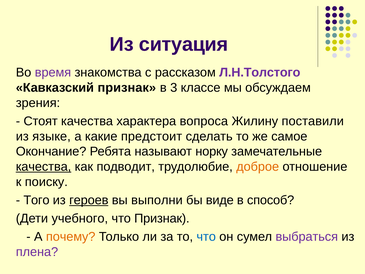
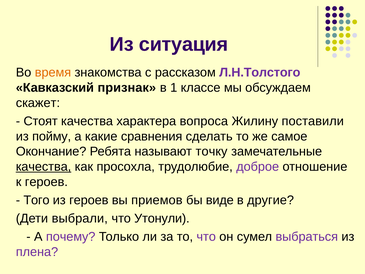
время colour: purple -> orange (53, 72)
3: 3 -> 1 (174, 88)
зрения: зрения -> скажет (38, 103)
языке: языке -> пойму (52, 136)
предстоит: предстоит -> сравнения (152, 136)
норку: норку -> точку (212, 151)
подводит: подводит -> просохла (126, 167)
доброе colour: orange -> purple (258, 167)
к поиску: поиску -> героев (46, 182)
героев underline: present -> none (89, 200)
выполни: выполни -> приемов (157, 200)
способ: способ -> другие (271, 200)
учебного: учебного -> выбрали (80, 218)
что Признак: Признак -> Утонули (162, 218)
почему colour: orange -> purple (71, 237)
что colour: blue -> purple (206, 237)
